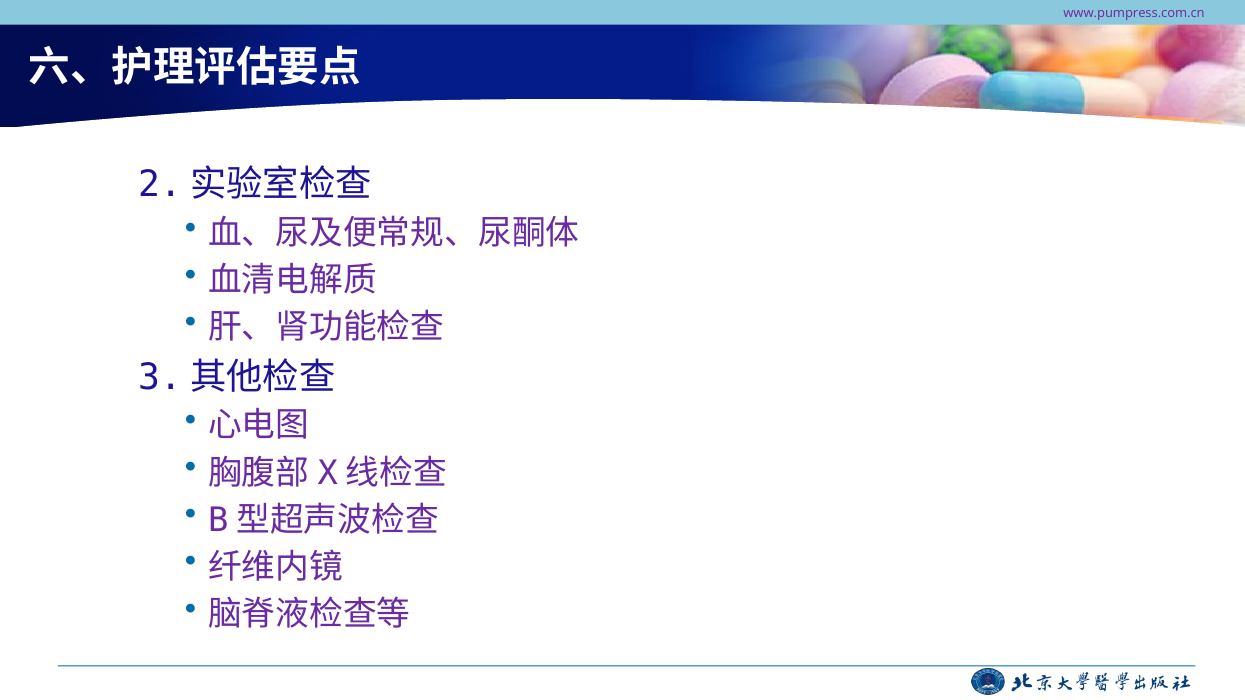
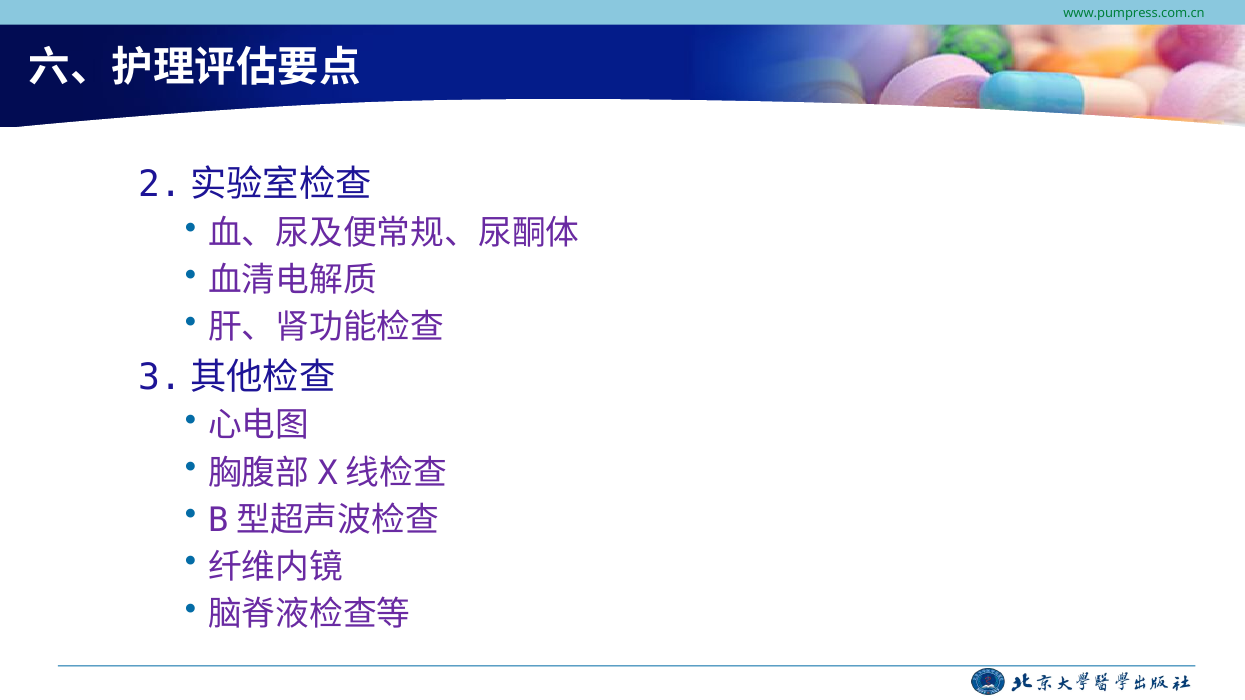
www.pumpress.com.cn colour: purple -> green (1134, 13)
